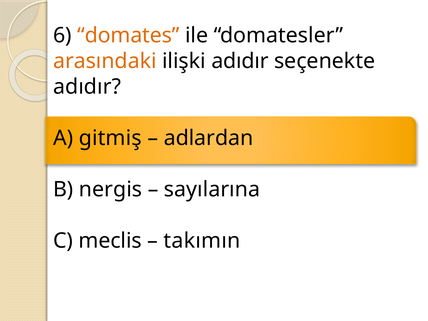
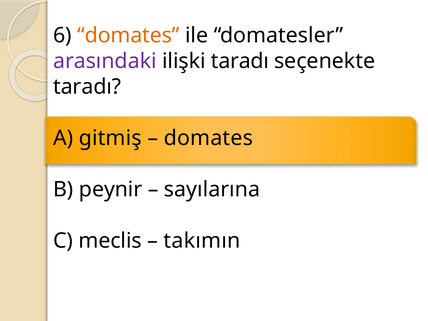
arasındaki colour: orange -> purple (105, 61)
ilişki adıdır: adıdır -> taradı (240, 61)
adıdır: adıdır -> taradı (87, 87)
adlardan: adlardan -> domates (208, 138)
nergis: nergis -> peynir (111, 189)
